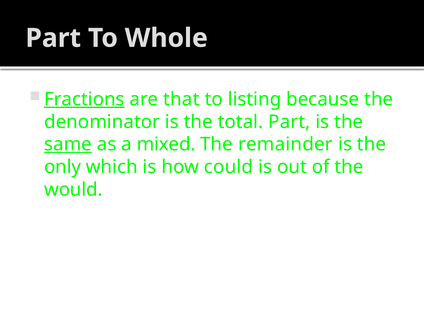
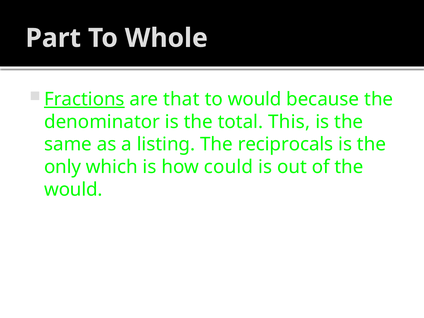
to listing: listing -> would (255, 99)
total Part: Part -> This (289, 122)
same underline: present -> none (68, 144)
mixed: mixed -> listing (166, 144)
remainder: remainder -> reciprocals (286, 144)
